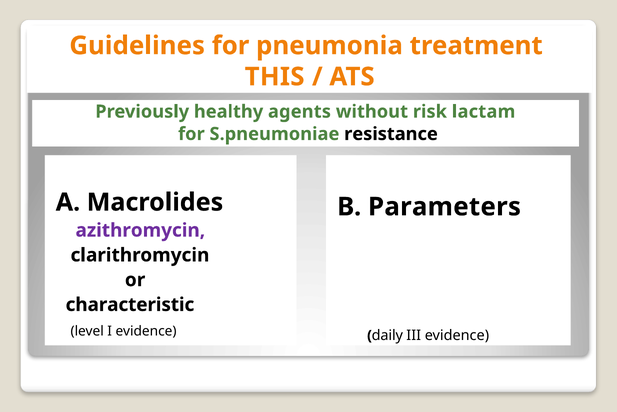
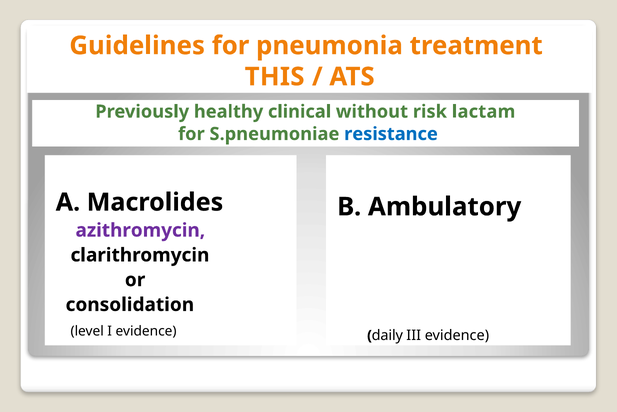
agents: agents -> clinical (300, 111)
resistance colour: black -> blue (391, 134)
Parameters: Parameters -> Ambulatory (445, 206)
characteristic: characteristic -> consolidation (130, 304)
